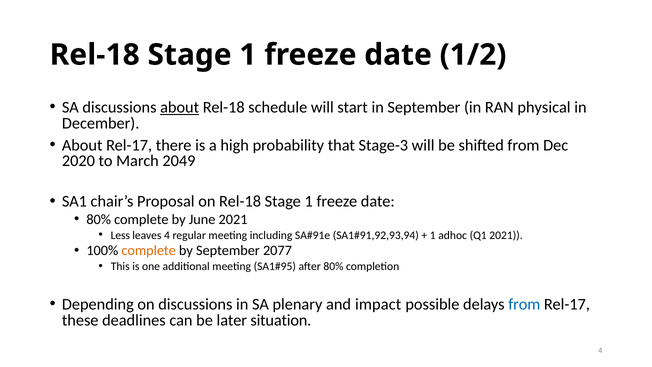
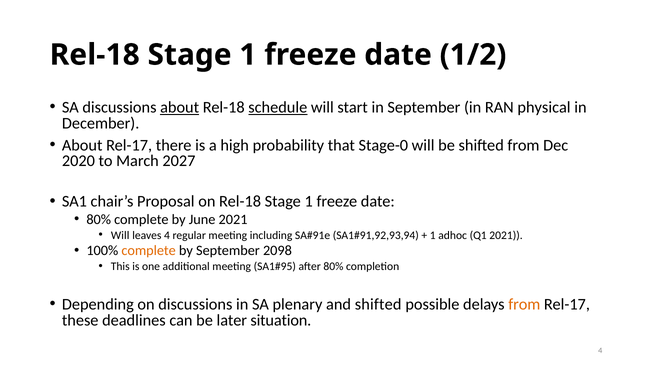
schedule underline: none -> present (278, 107)
Stage-3: Stage-3 -> Stage-0 (383, 145)
2049: 2049 -> 2027 (179, 161)
Less: Less -> Will (120, 235)
2077: 2077 -> 2098 (277, 251)
and impact: impact -> shifted (378, 304)
from colour: blue -> orange (524, 304)
